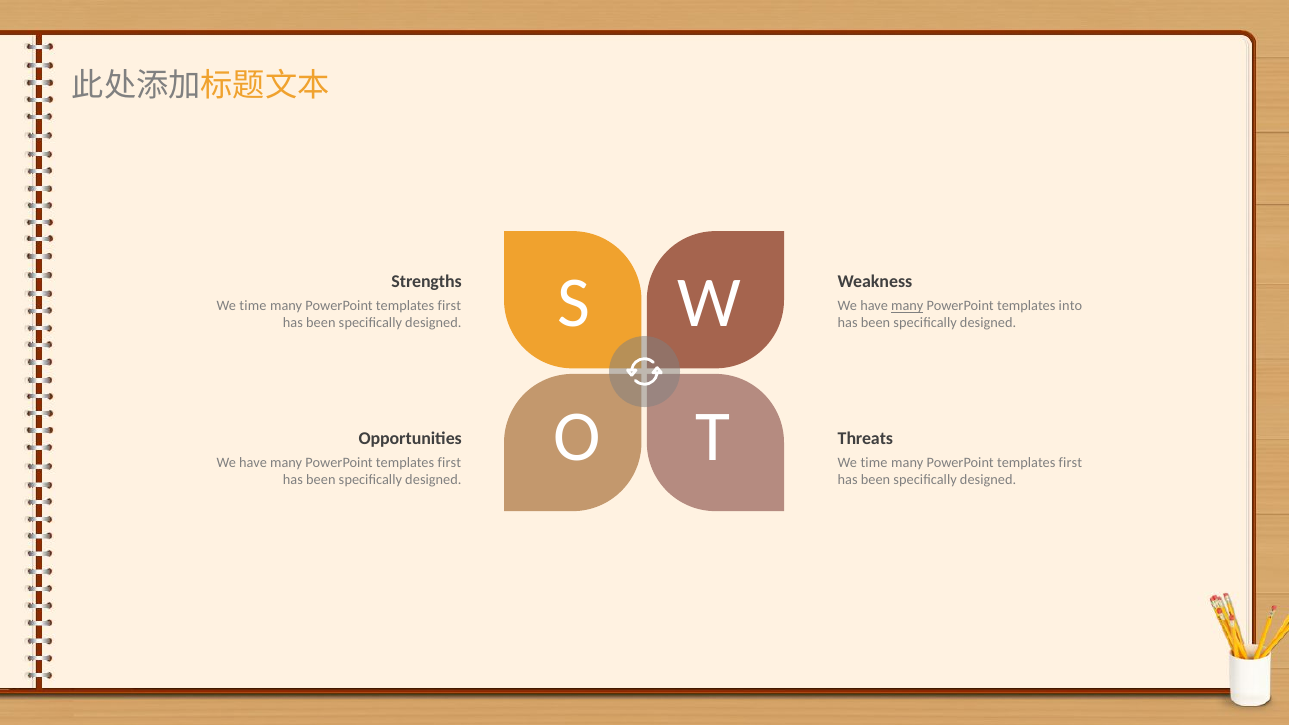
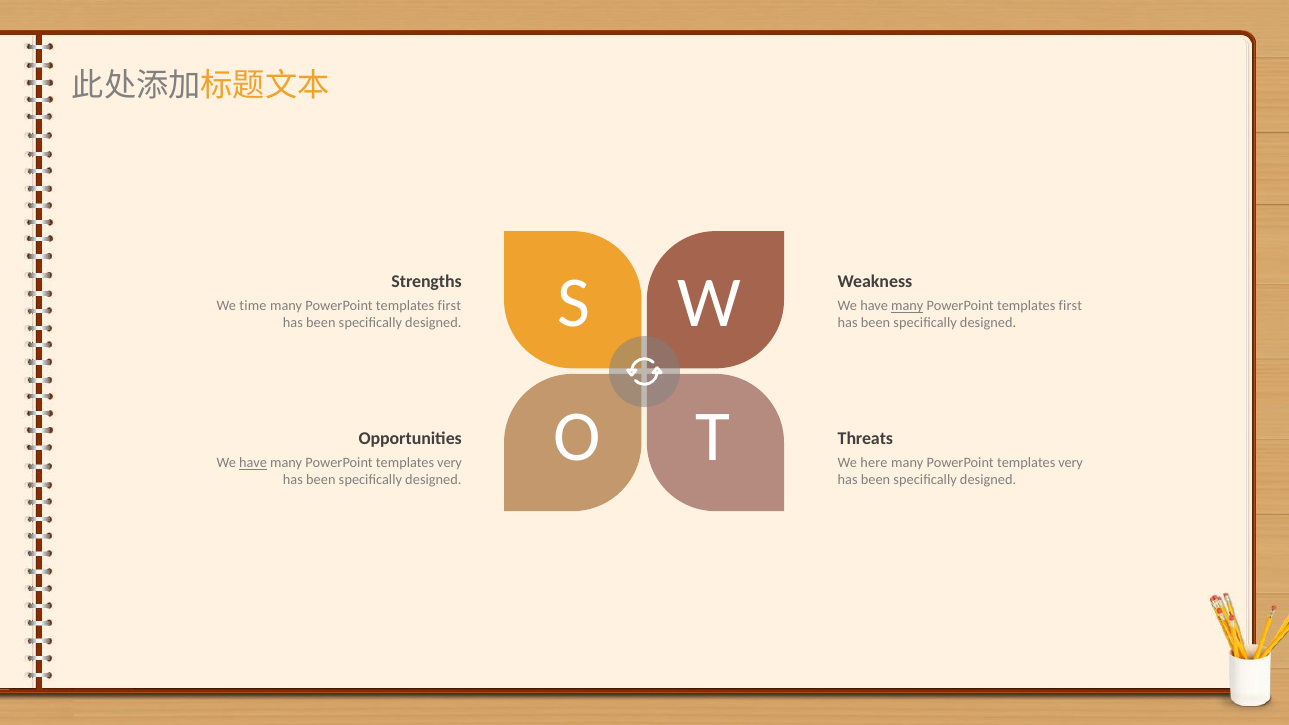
into: into -> first (1070, 306)
have underline: none -> present (253, 463)
first: first -> very (450, 463)
time: time -> here (874, 463)
first: first -> very (1071, 463)
